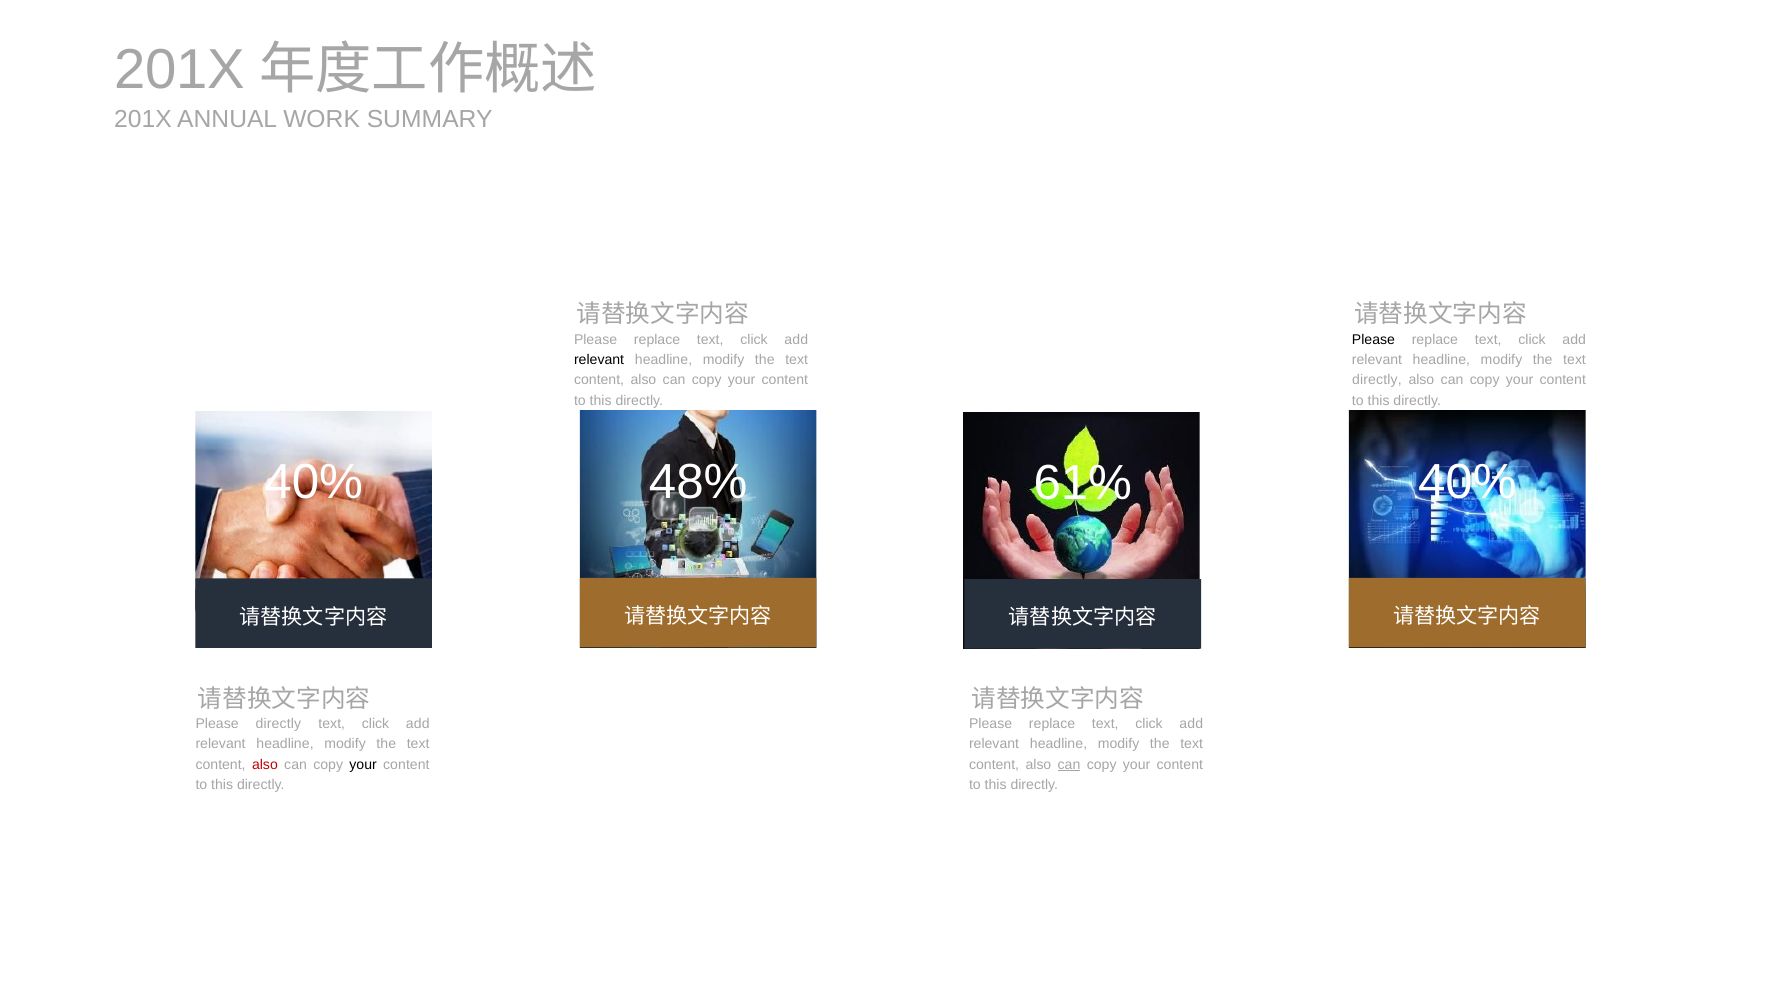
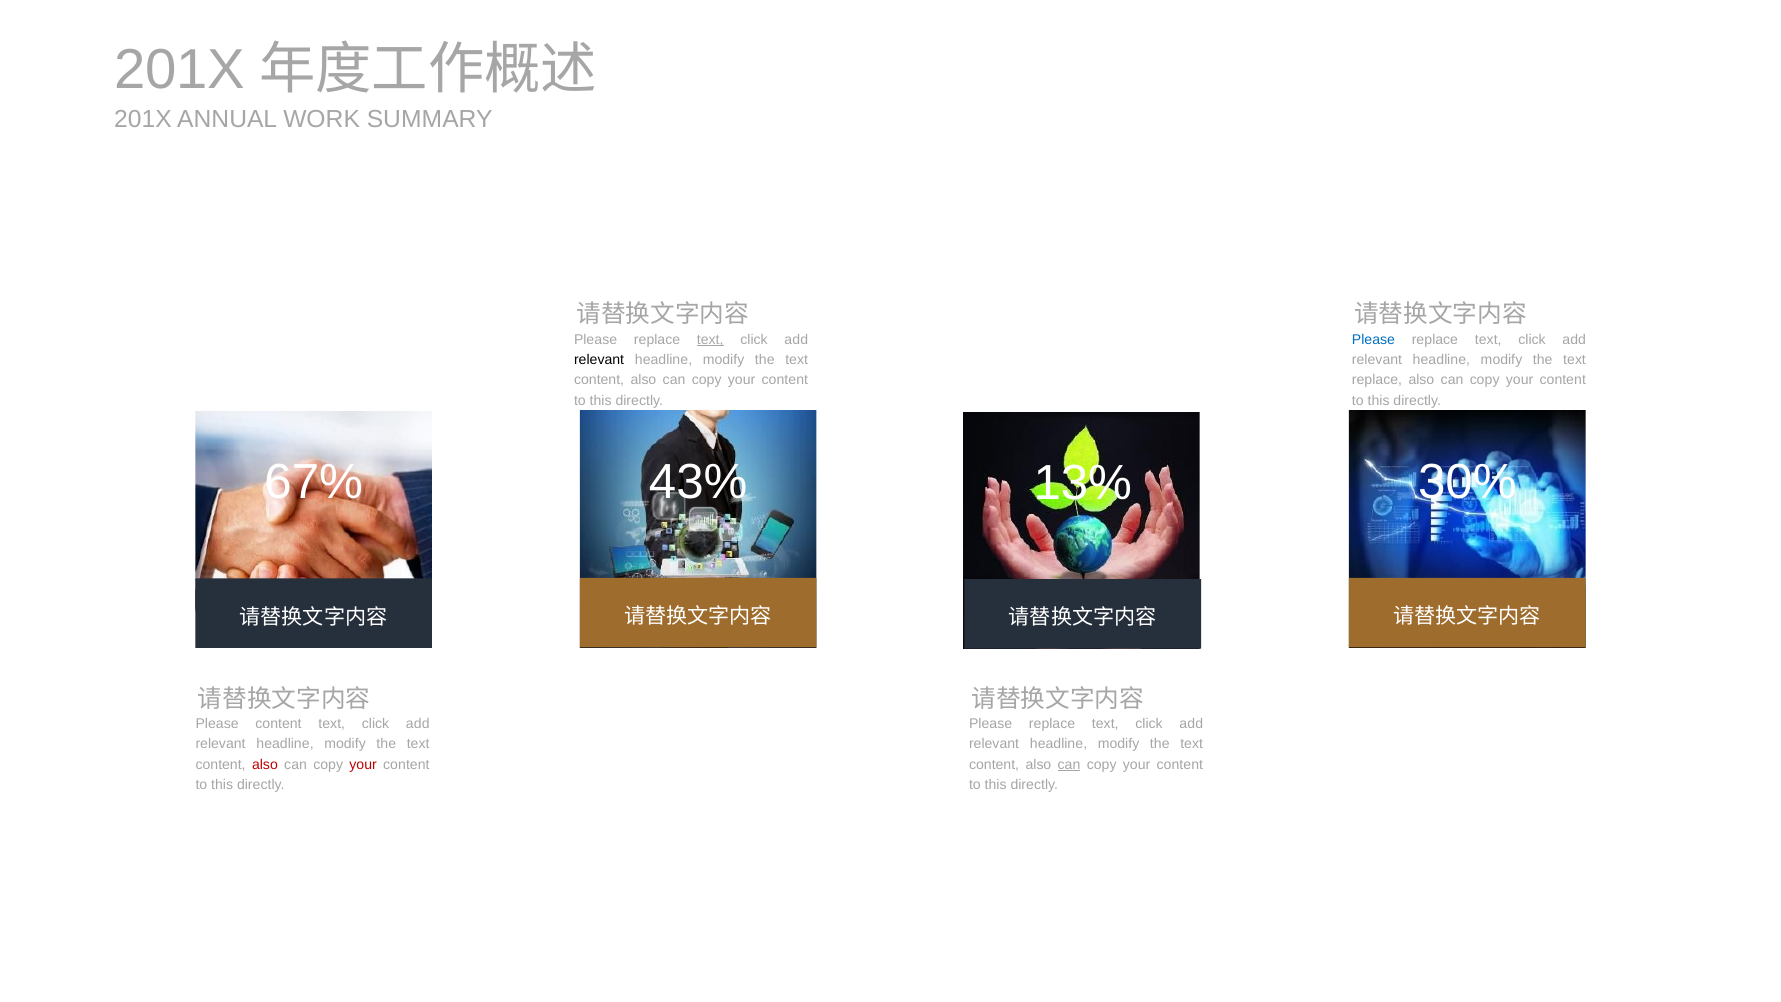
text underline: none -> present (710, 340)
Please colour: black -> blue (1373, 340)
directly: directly -> replace (1377, 380)
48%: 48% -> 43% (698, 482)
40%: 40% -> 30% (1467, 482)
40%: 40% -> 67% (314, 482)
61%: 61% -> 13% (1083, 483)
Please directly: directly -> content (278, 724)
your colour: black -> red (363, 764)
